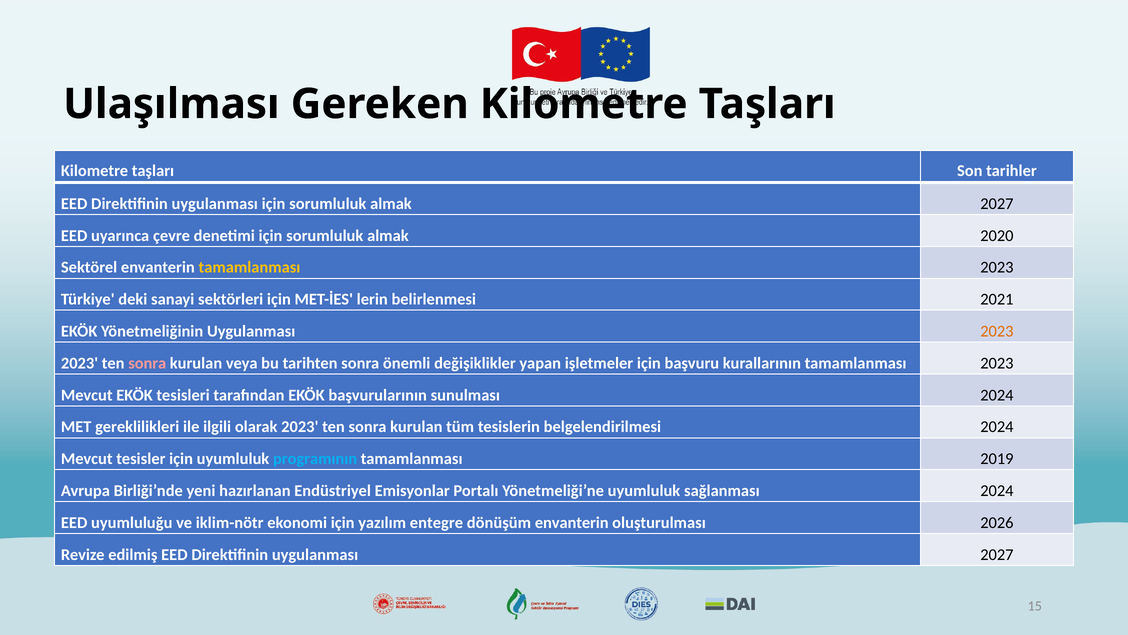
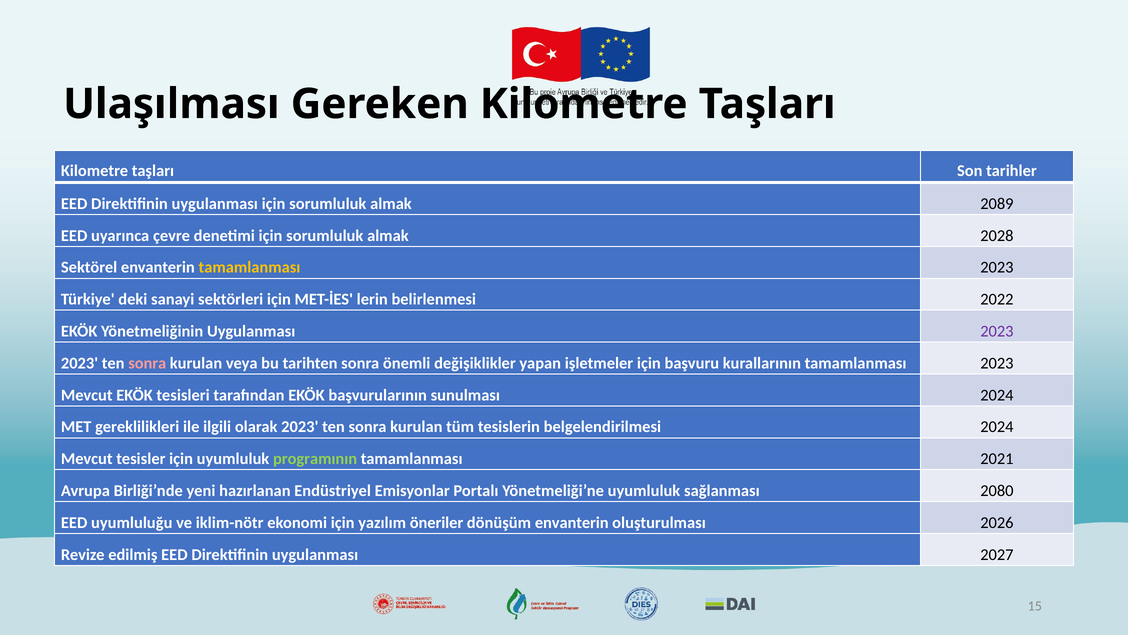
almak 2027: 2027 -> 2089 (997, 204)
2020: 2020 -> 2028 (997, 235)
2021: 2021 -> 2022 (997, 299)
2023 colour: orange -> purple (997, 331)
programının colour: light blue -> light green (315, 459)
2019: 2019 -> 2021 (997, 459)
sağlanması 2024: 2024 -> 2080 (997, 490)
entegre: entegre -> öneriler (437, 522)
